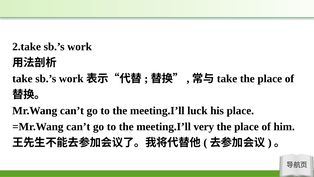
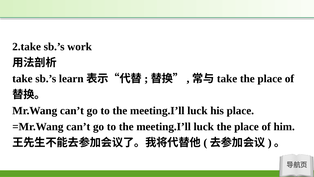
take sb.’s work: work -> learn (71, 79)
very: very -> luck (204, 126)
